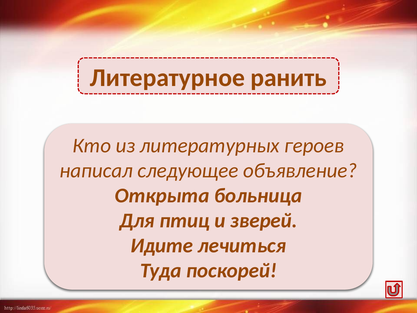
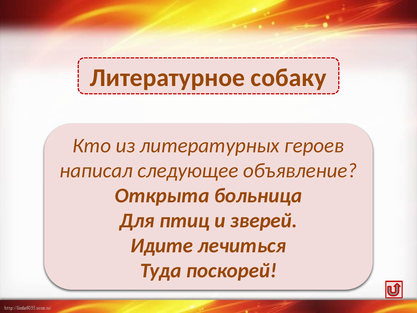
ранить: ранить -> собаку (289, 78)
